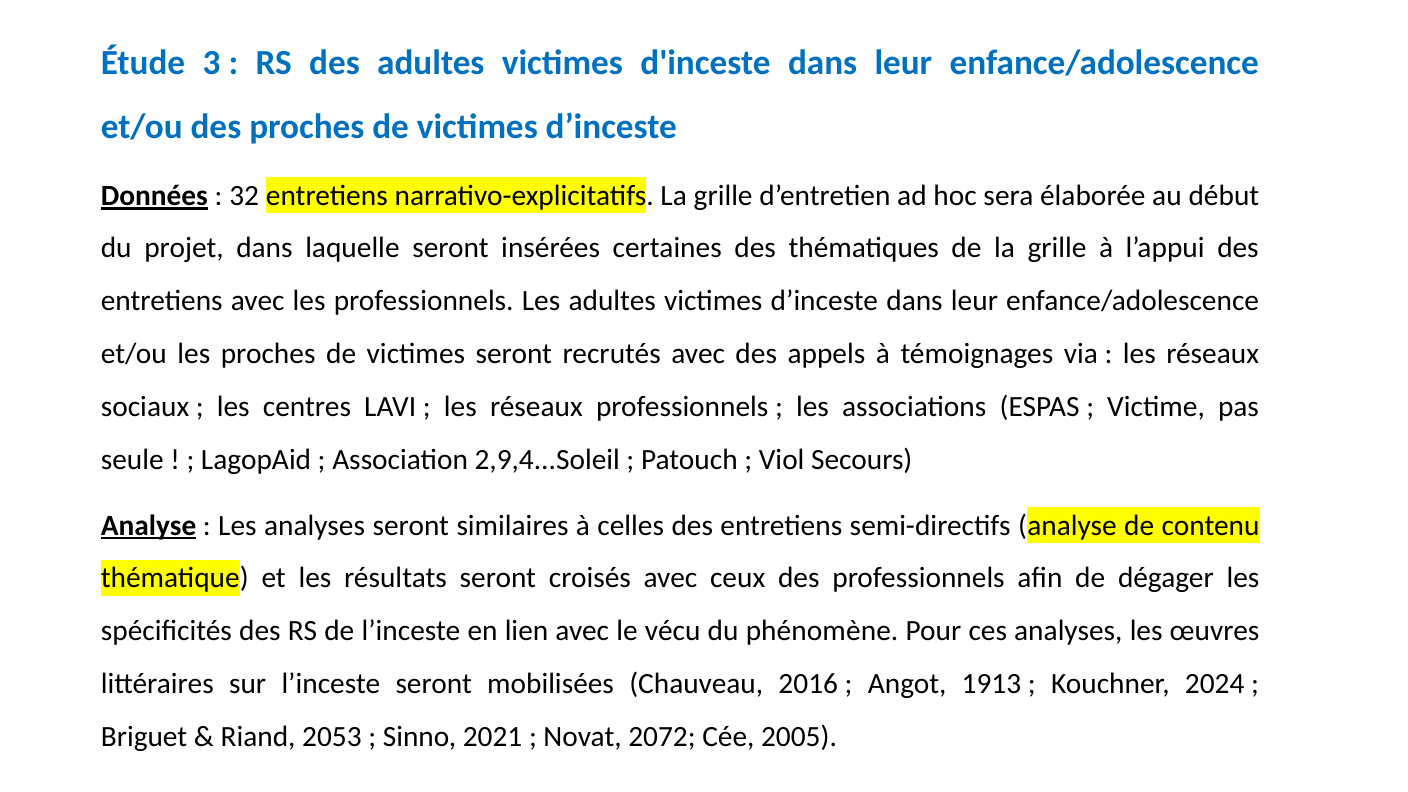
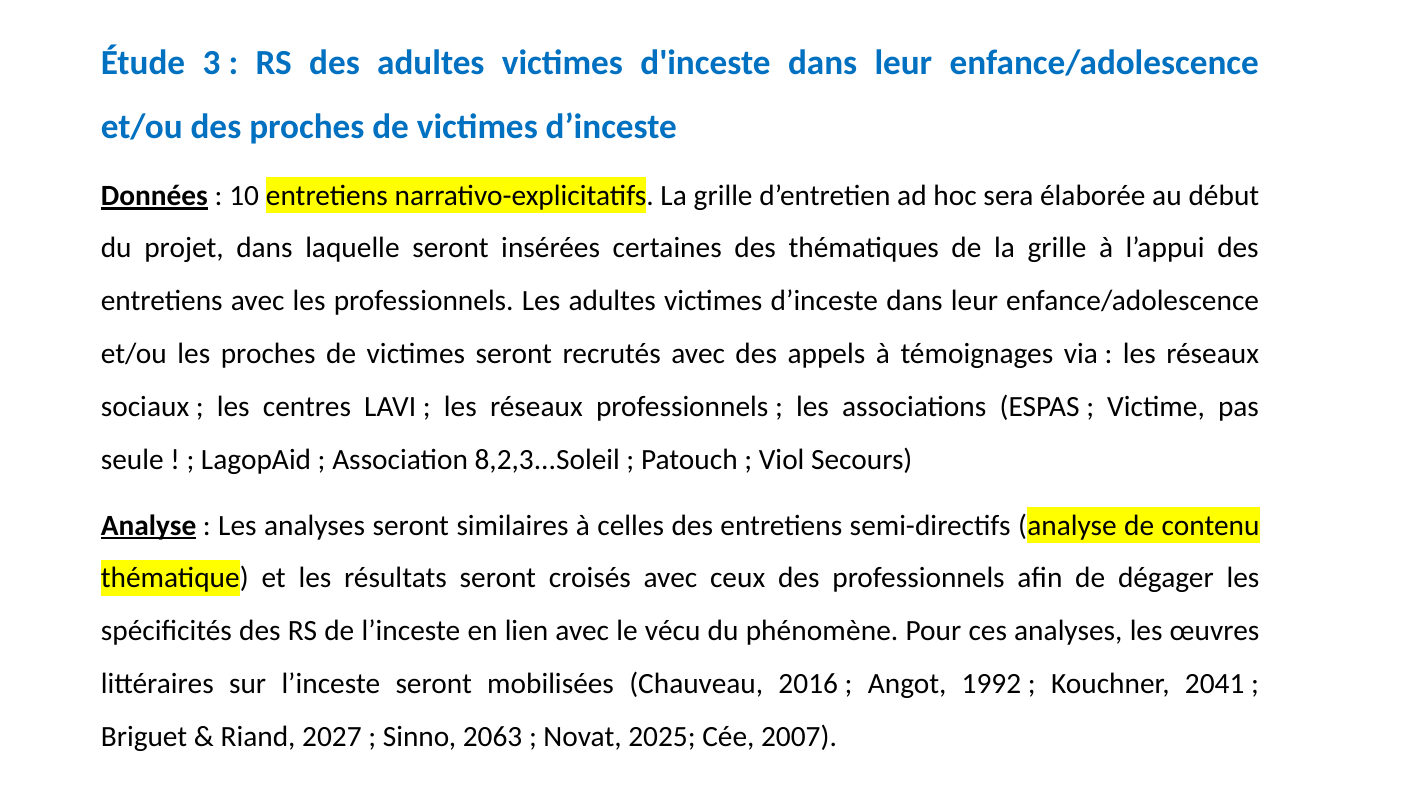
32: 32 -> 10 (244, 195)
2,9,4...Soleil: 2,9,4...Soleil -> 8,2,3...Soleil (547, 459)
1913: 1913 -> 1992 (991, 684)
2024: 2024 -> 2041 (1215, 684)
2053: 2053 -> 2027 (332, 737)
2021: 2021 -> 2063 (493, 737)
2072: 2072 -> 2025 (662, 737)
2005: 2005 -> 2007 (799, 737)
